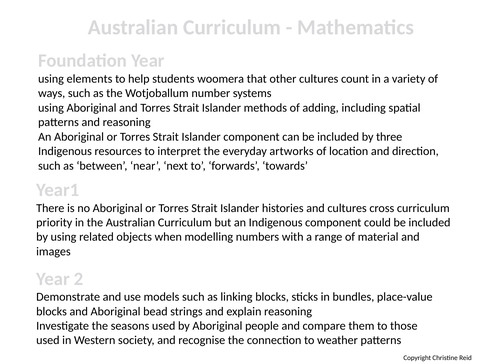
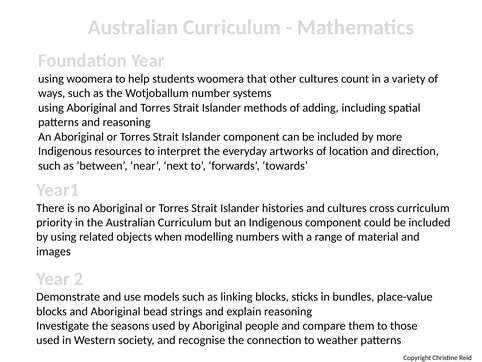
using elements: elements -> woomera (90, 79)
three: three -> more (389, 137)
